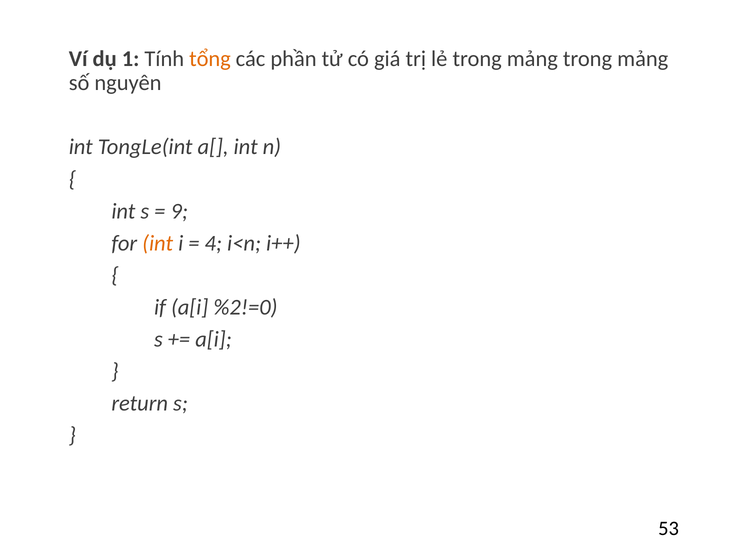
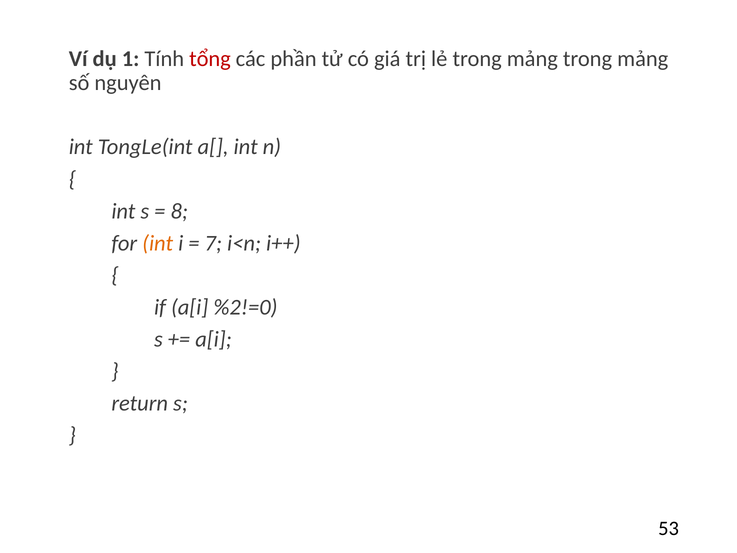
tổng colour: orange -> red (210, 59)
9: 9 -> 8 (179, 211)
4: 4 -> 7 (213, 243)
